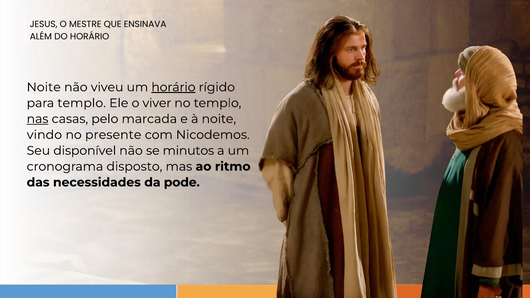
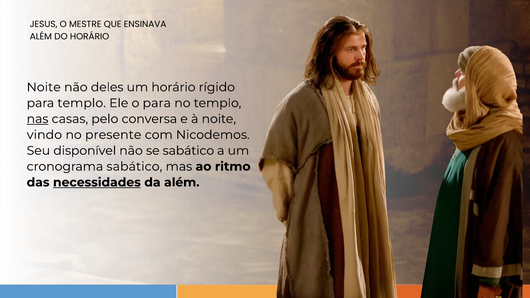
viveu: viveu -> deles (107, 87)
horário underline: present -> none (173, 87)
o viver: viver -> para (157, 103)
marcada: marcada -> conversa (149, 119)
se minutos: minutos -> sabático (188, 151)
cronograma disposto: disposto -> sabático (134, 167)
necessidades underline: none -> present (97, 182)
da pode: pode -> além (182, 182)
